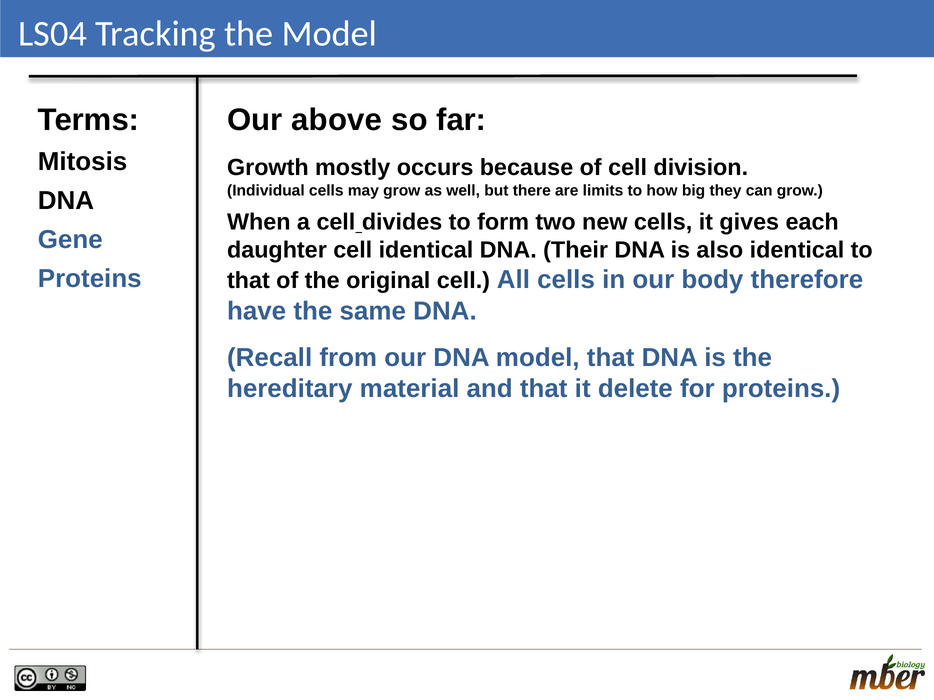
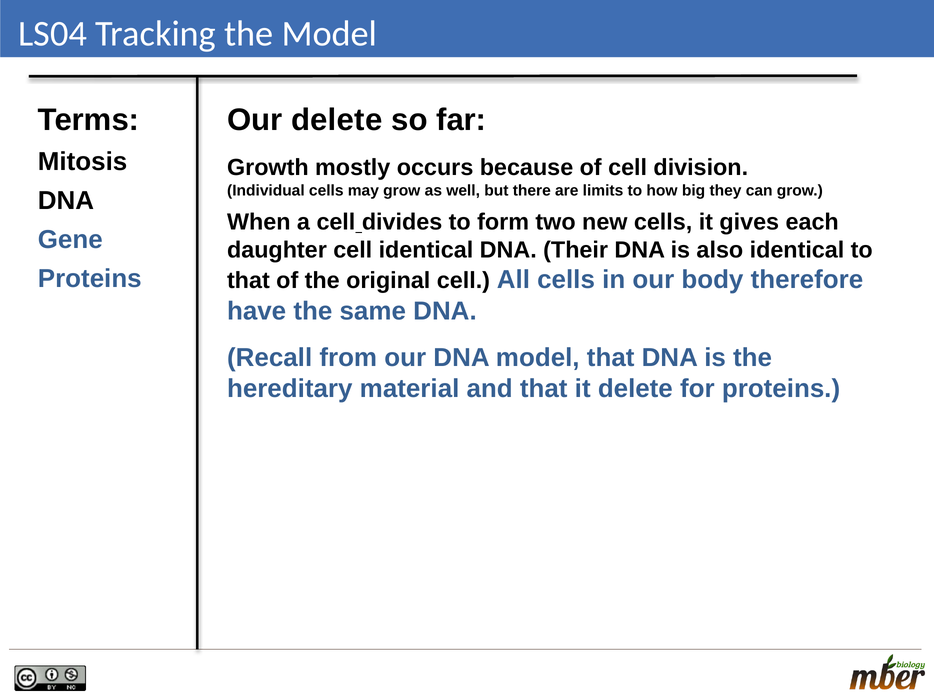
Our above: above -> delete (337, 120)
